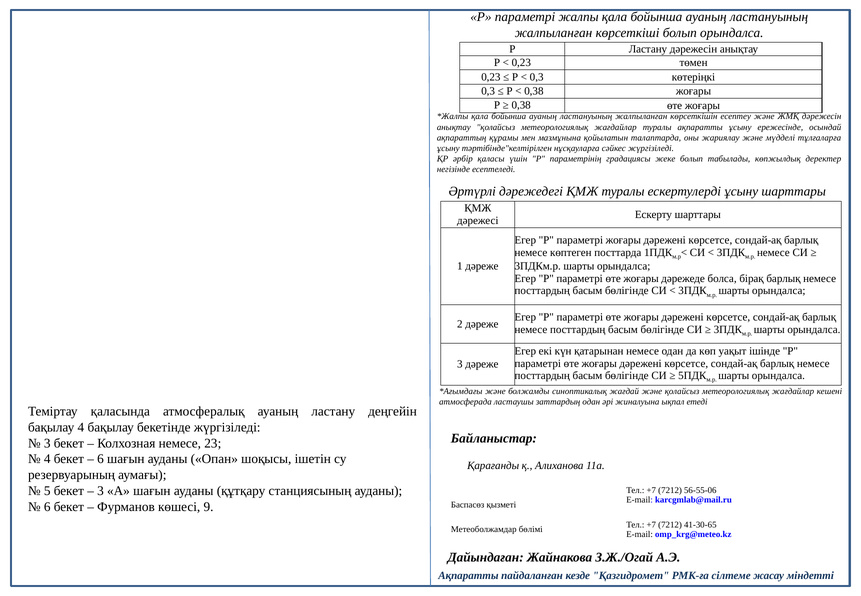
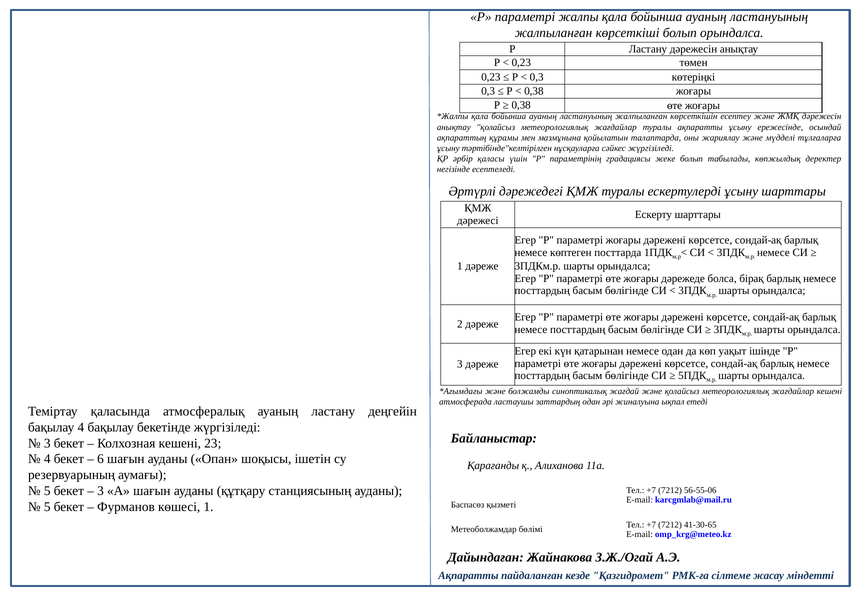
Колхозная немесе: немесе -> кешені (180, 443)
6: 6 -> 5 (47, 507)
көшесі 9: 9 -> 1 (208, 507)
